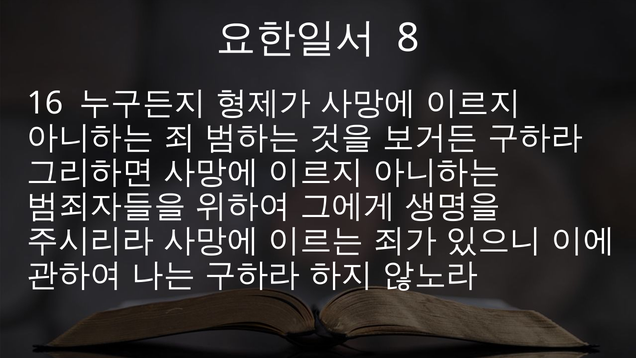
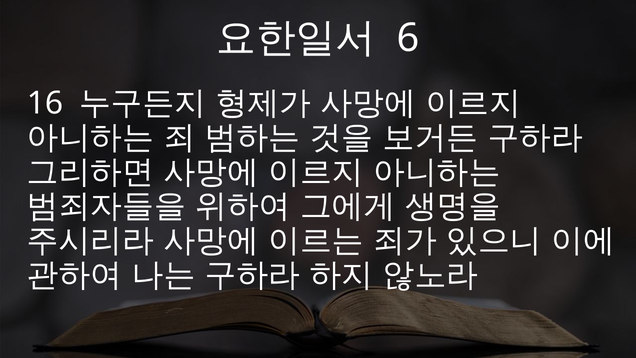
8: 8 -> 6 (408, 38)
